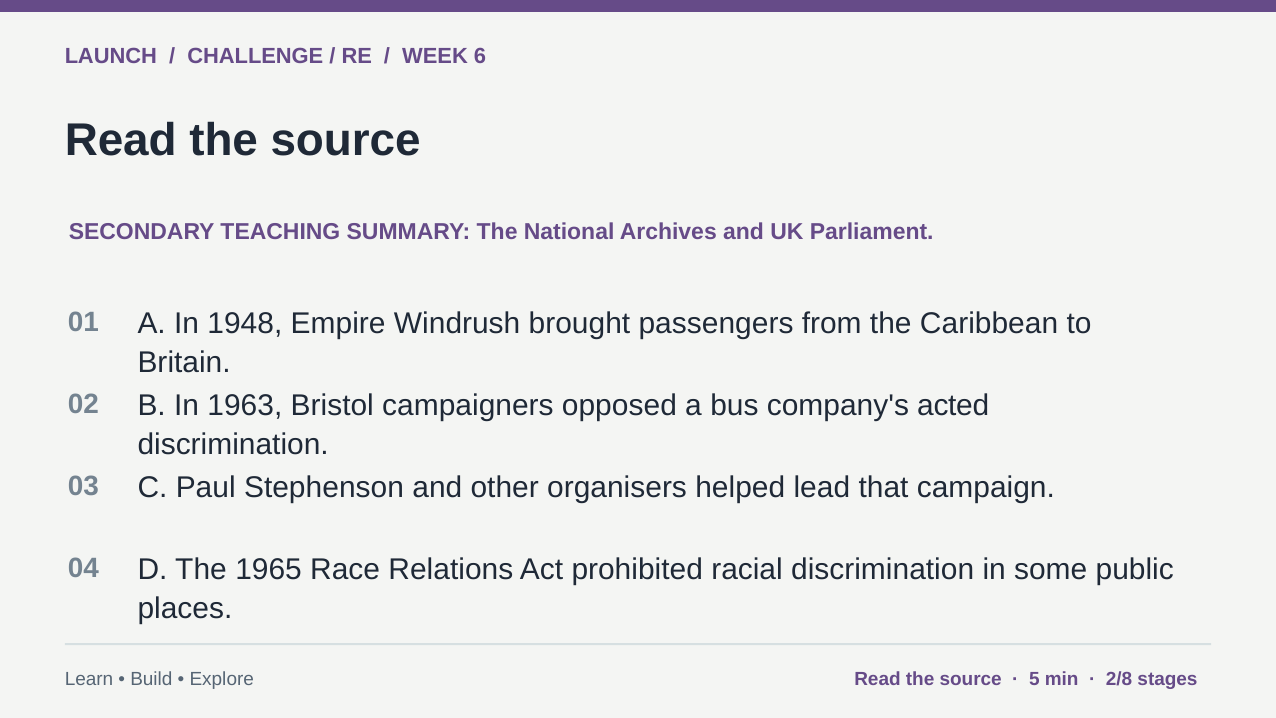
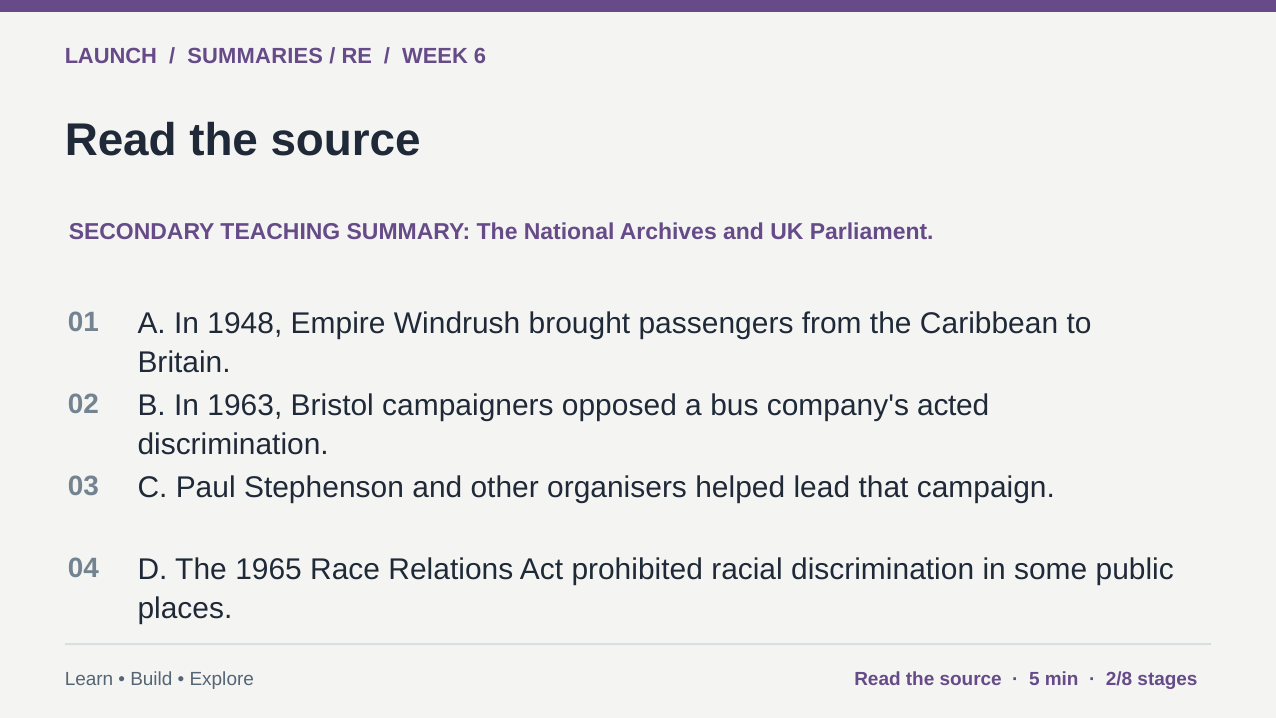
CHALLENGE: CHALLENGE -> SUMMARIES (255, 57)
